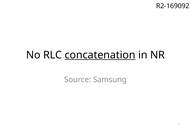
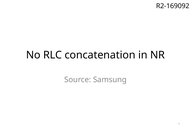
concatenation underline: present -> none (100, 55)
